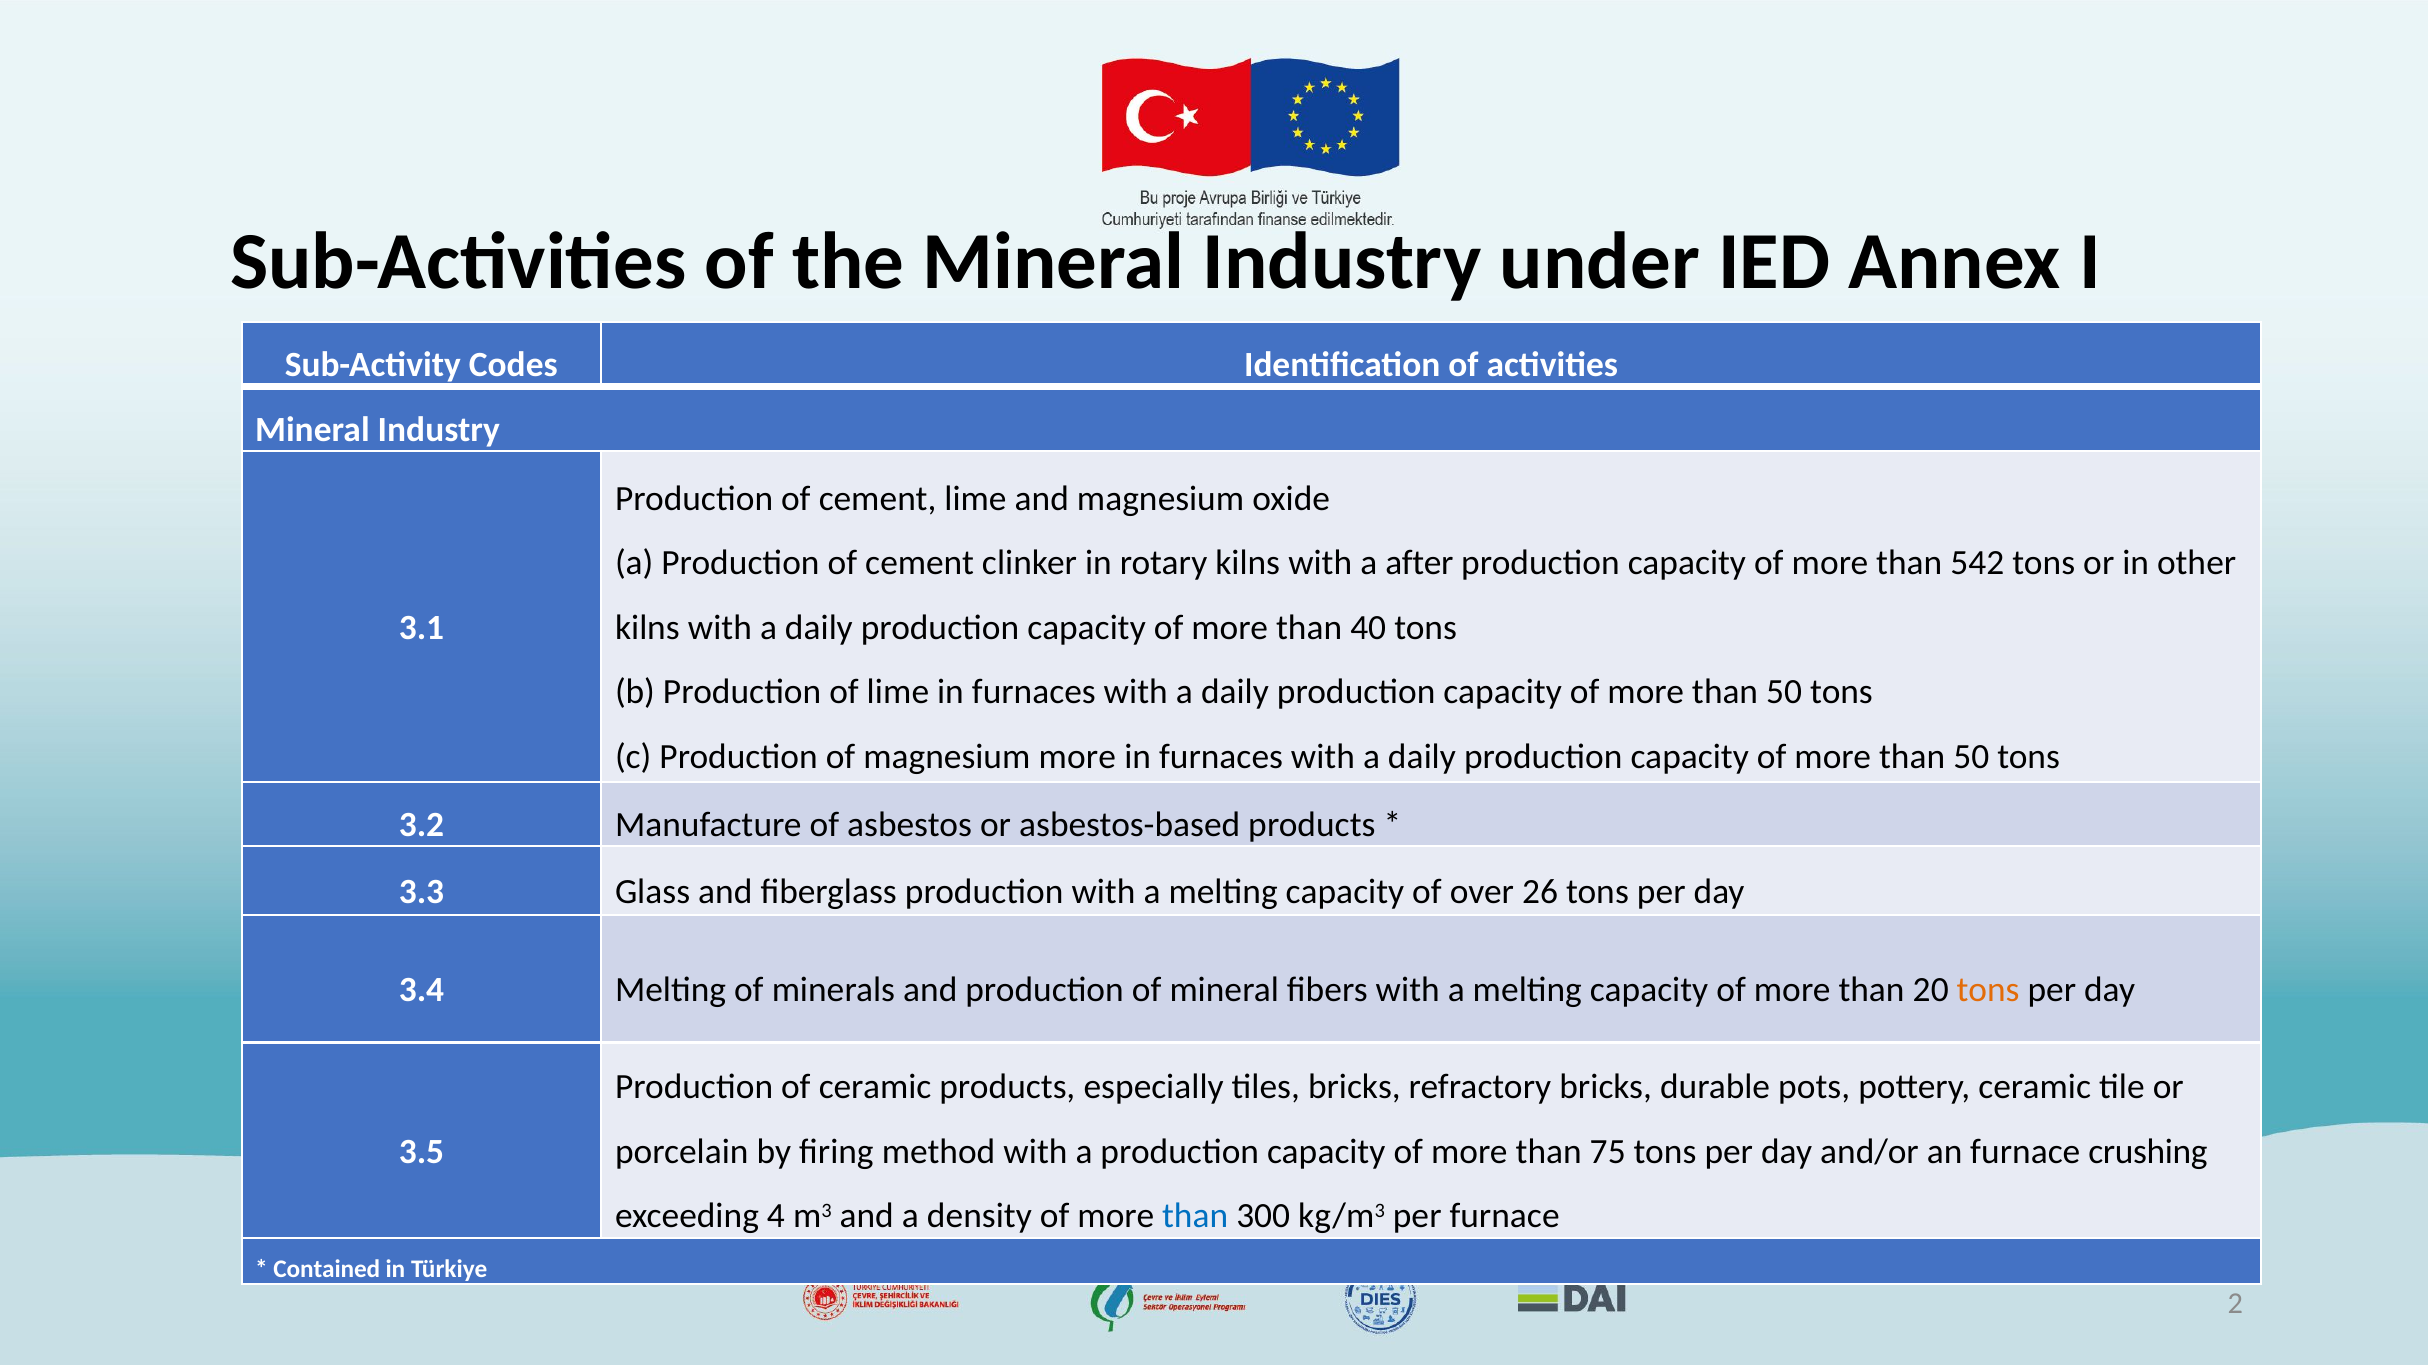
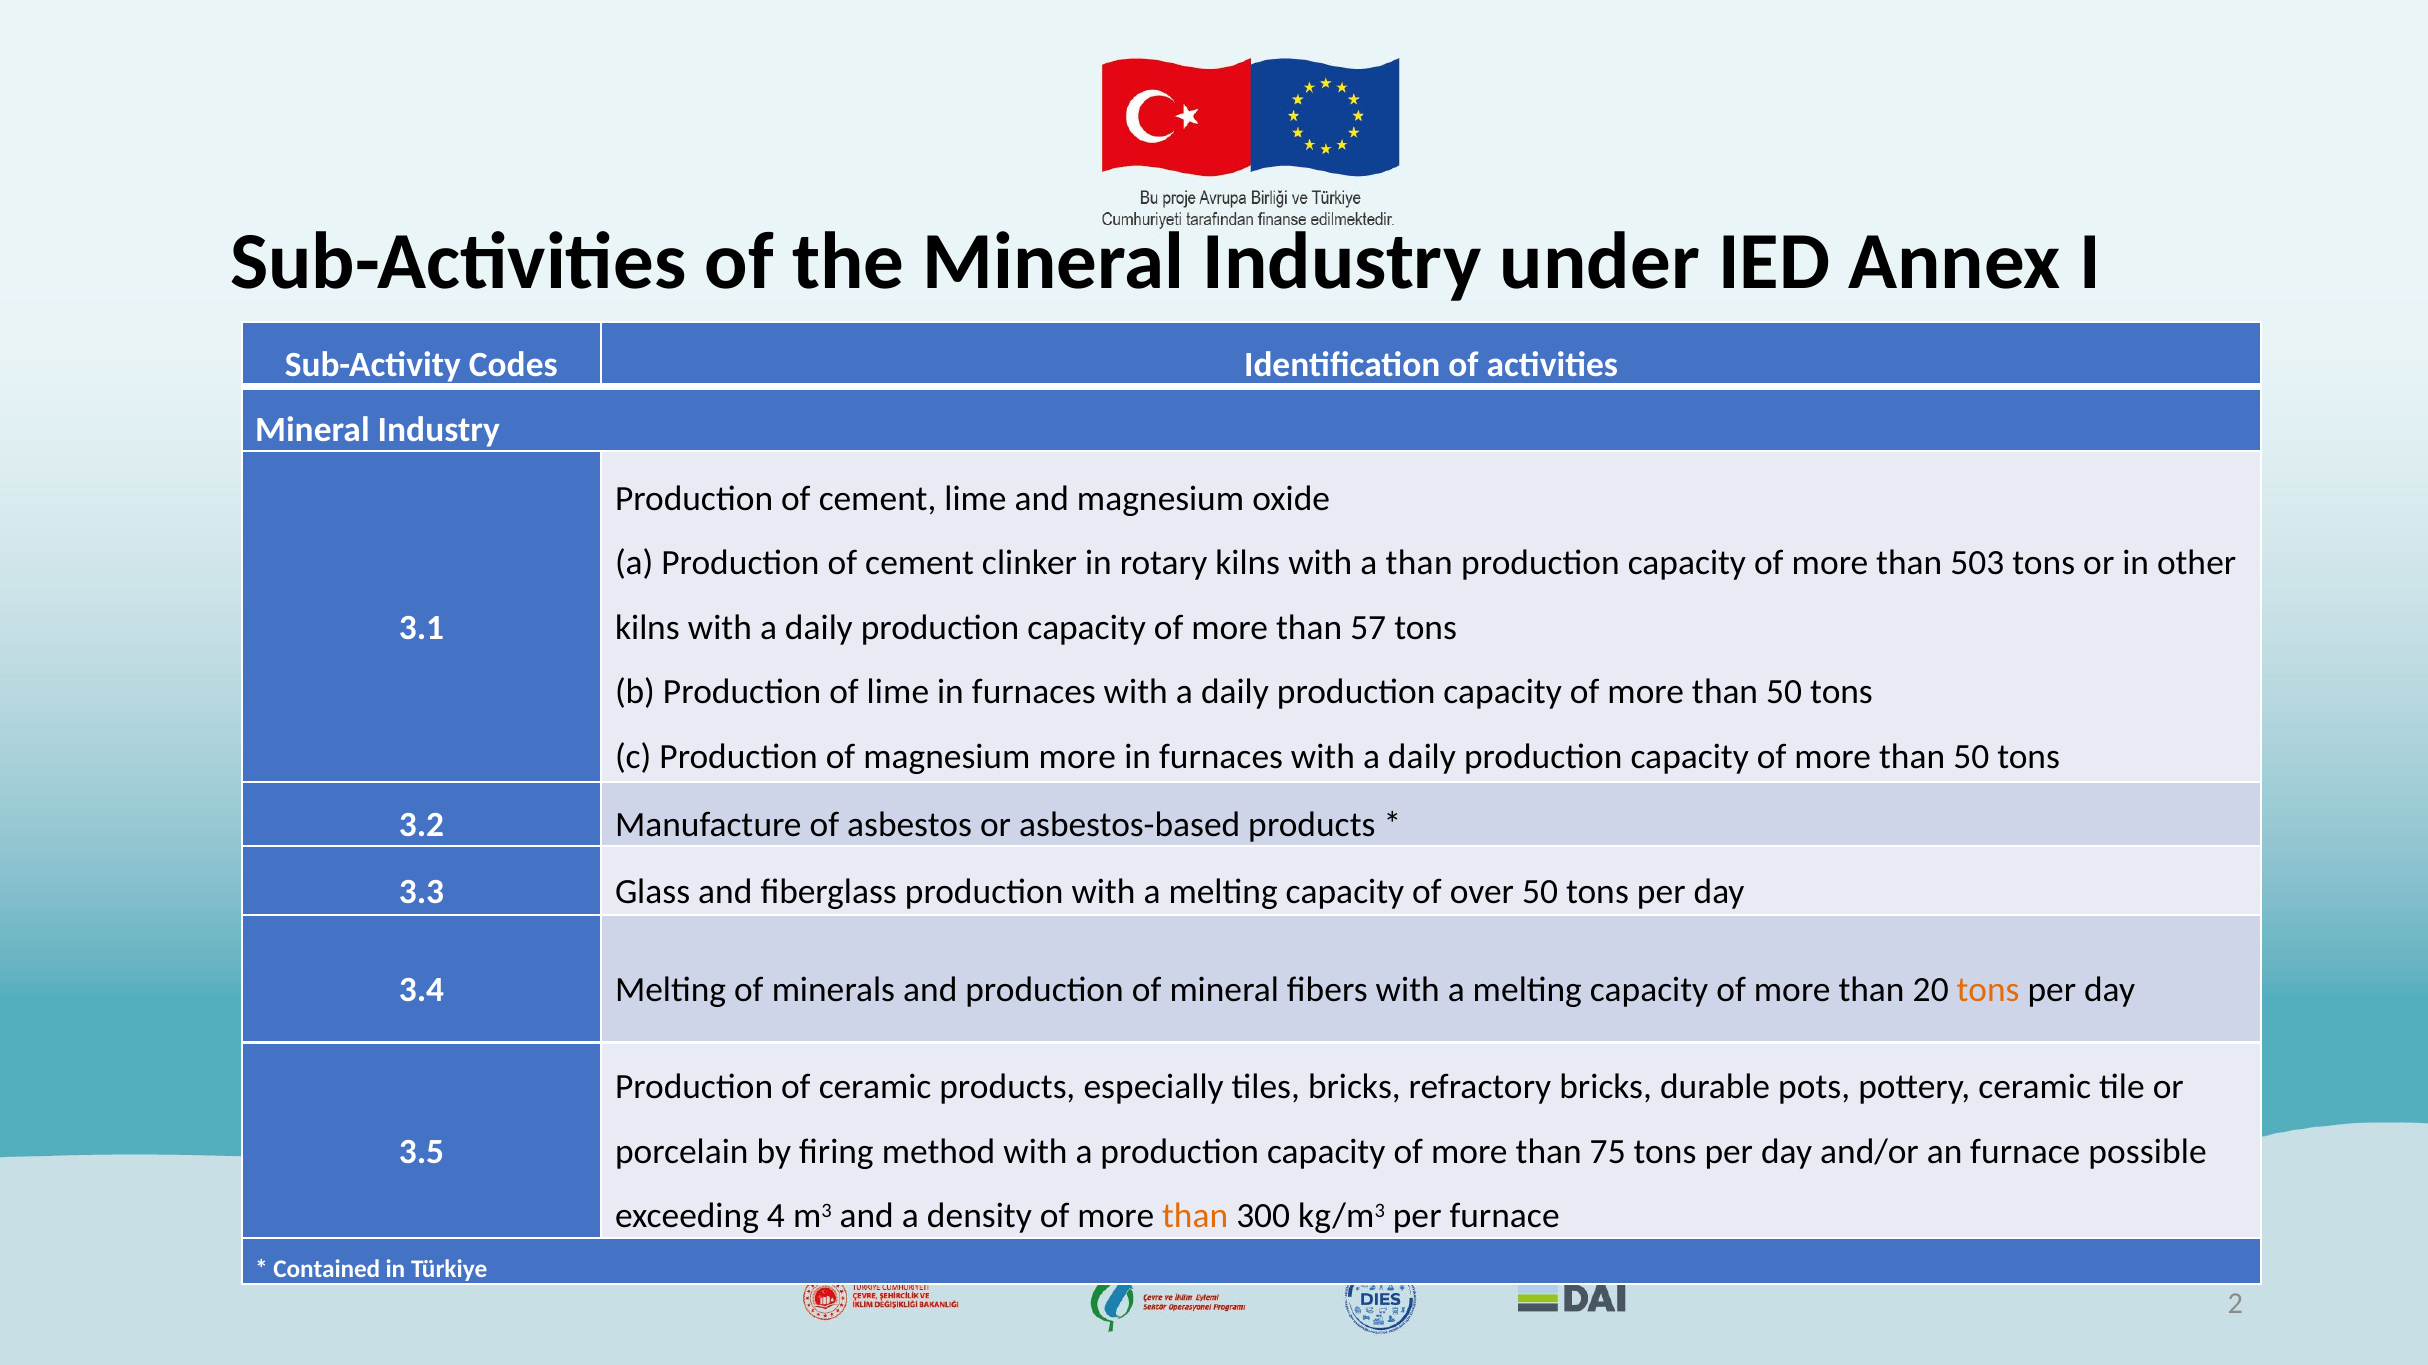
a after: after -> than (1419, 563)
542: 542 -> 503 (1977, 563)
40: 40 -> 57 (1368, 628)
over 26: 26 -> 50 (1540, 892)
crushing: crushing -> possible (2148, 1152)
than colour: blue -> orange (1195, 1217)
